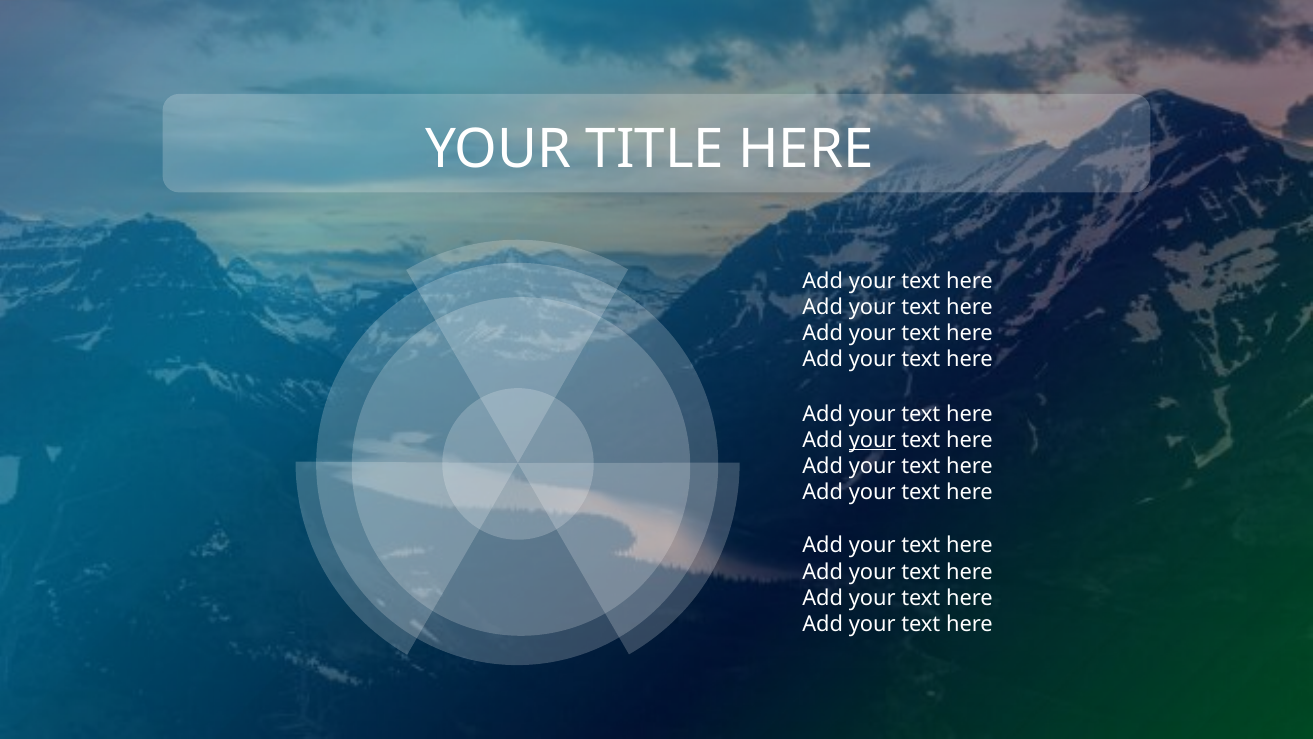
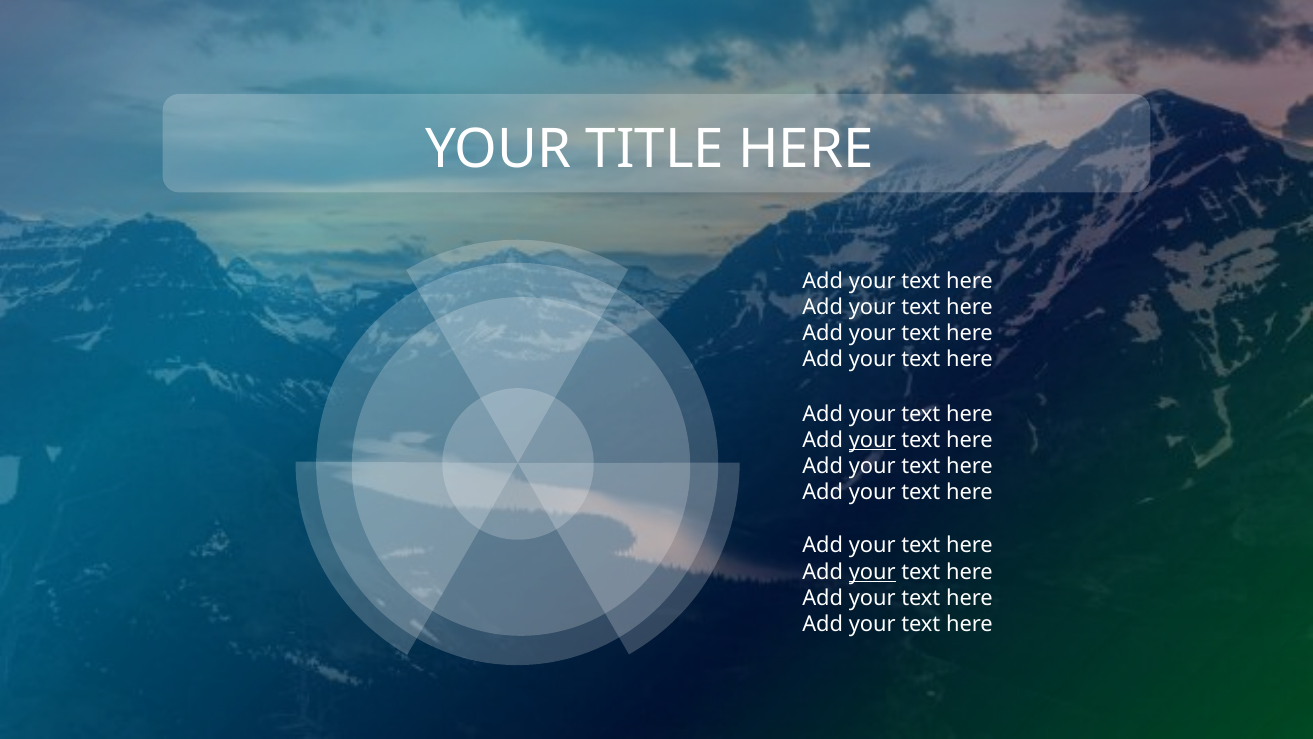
your underline: none -> present (872, 571)
